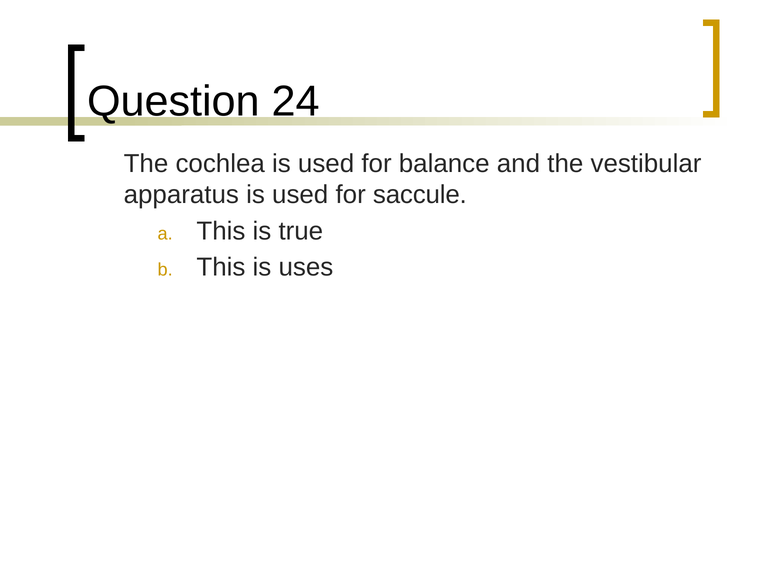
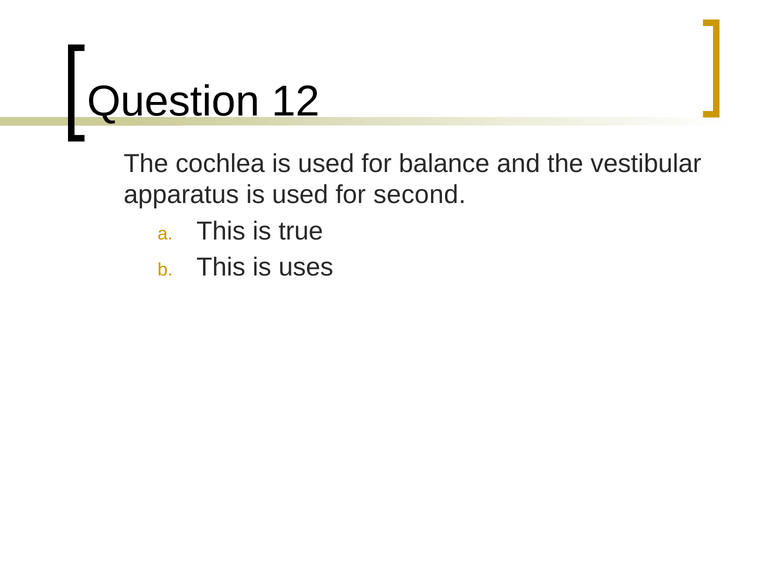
24: 24 -> 12 (296, 102)
saccule: saccule -> second (420, 195)
